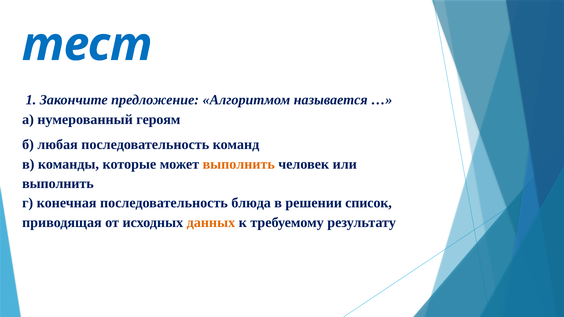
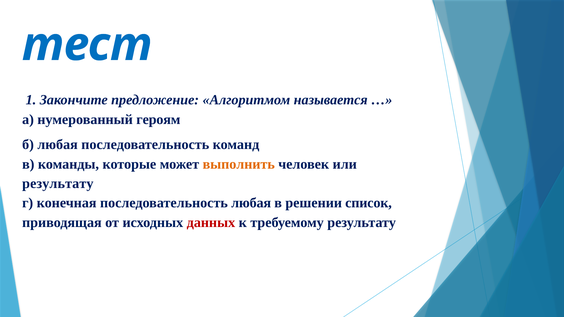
выполнить: выполнить -> результату (58, 184)
последовательность блюда: блюда -> любая (251, 203)
данных colour: orange -> red (211, 223)
